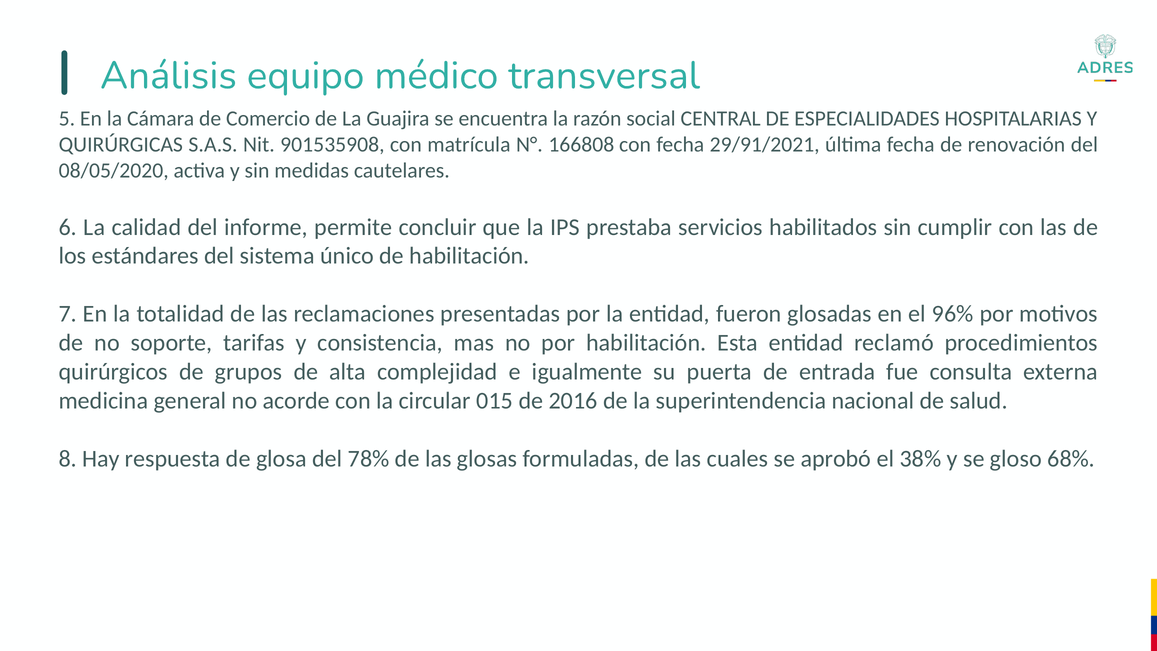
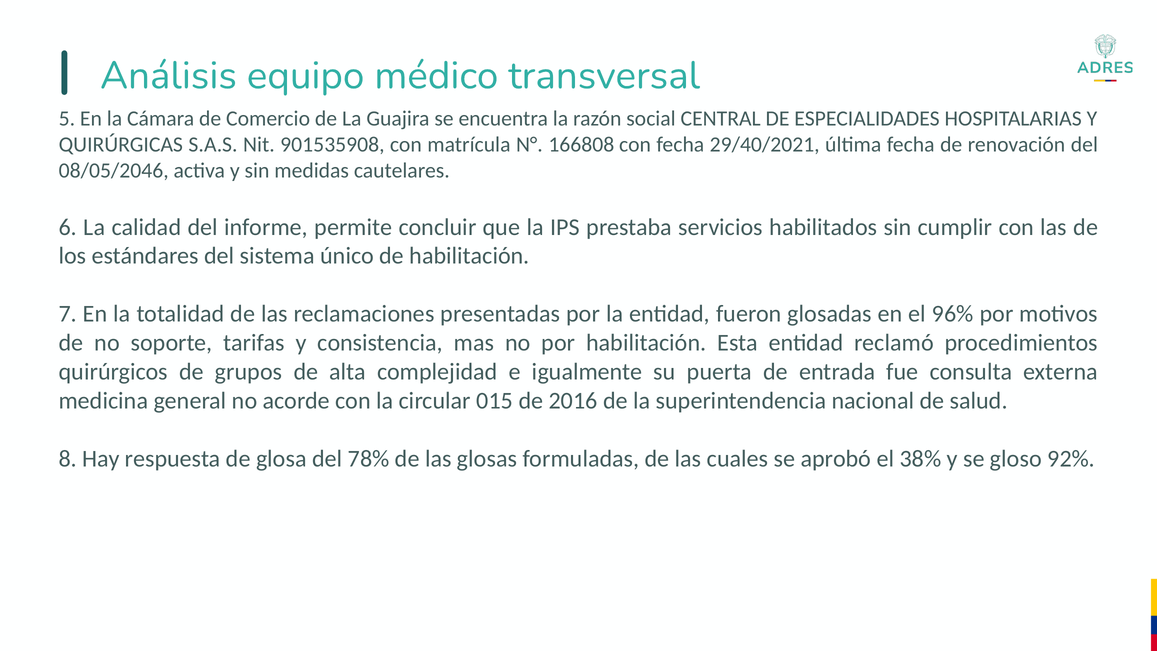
29/91/2021: 29/91/2021 -> 29/40/2021 (765, 144)
08/05/2020: 08/05/2020 -> 08/05/2046 (114, 170)
68%: 68% -> 92% (1071, 459)
